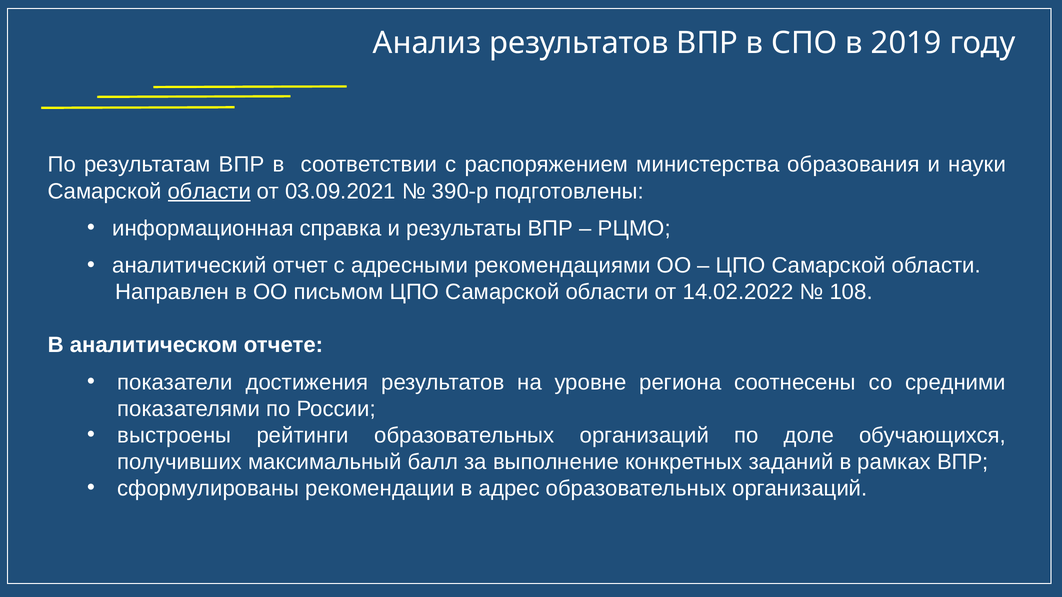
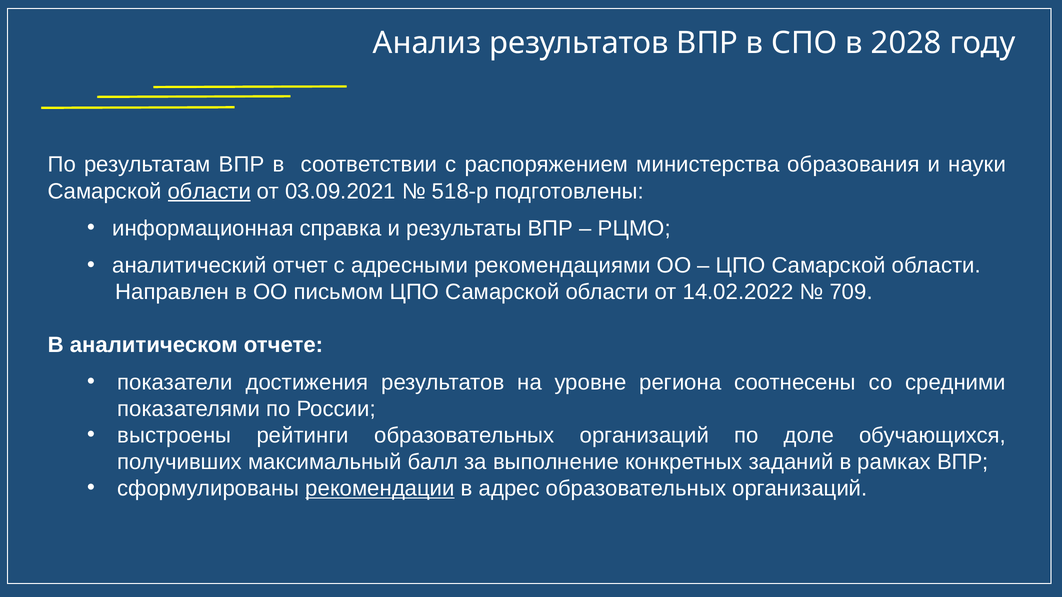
2019: 2019 -> 2028 (906, 43)
390-р: 390-р -> 518-р (460, 191)
108: 108 -> 709 (851, 292)
рекомендации underline: none -> present (380, 489)
